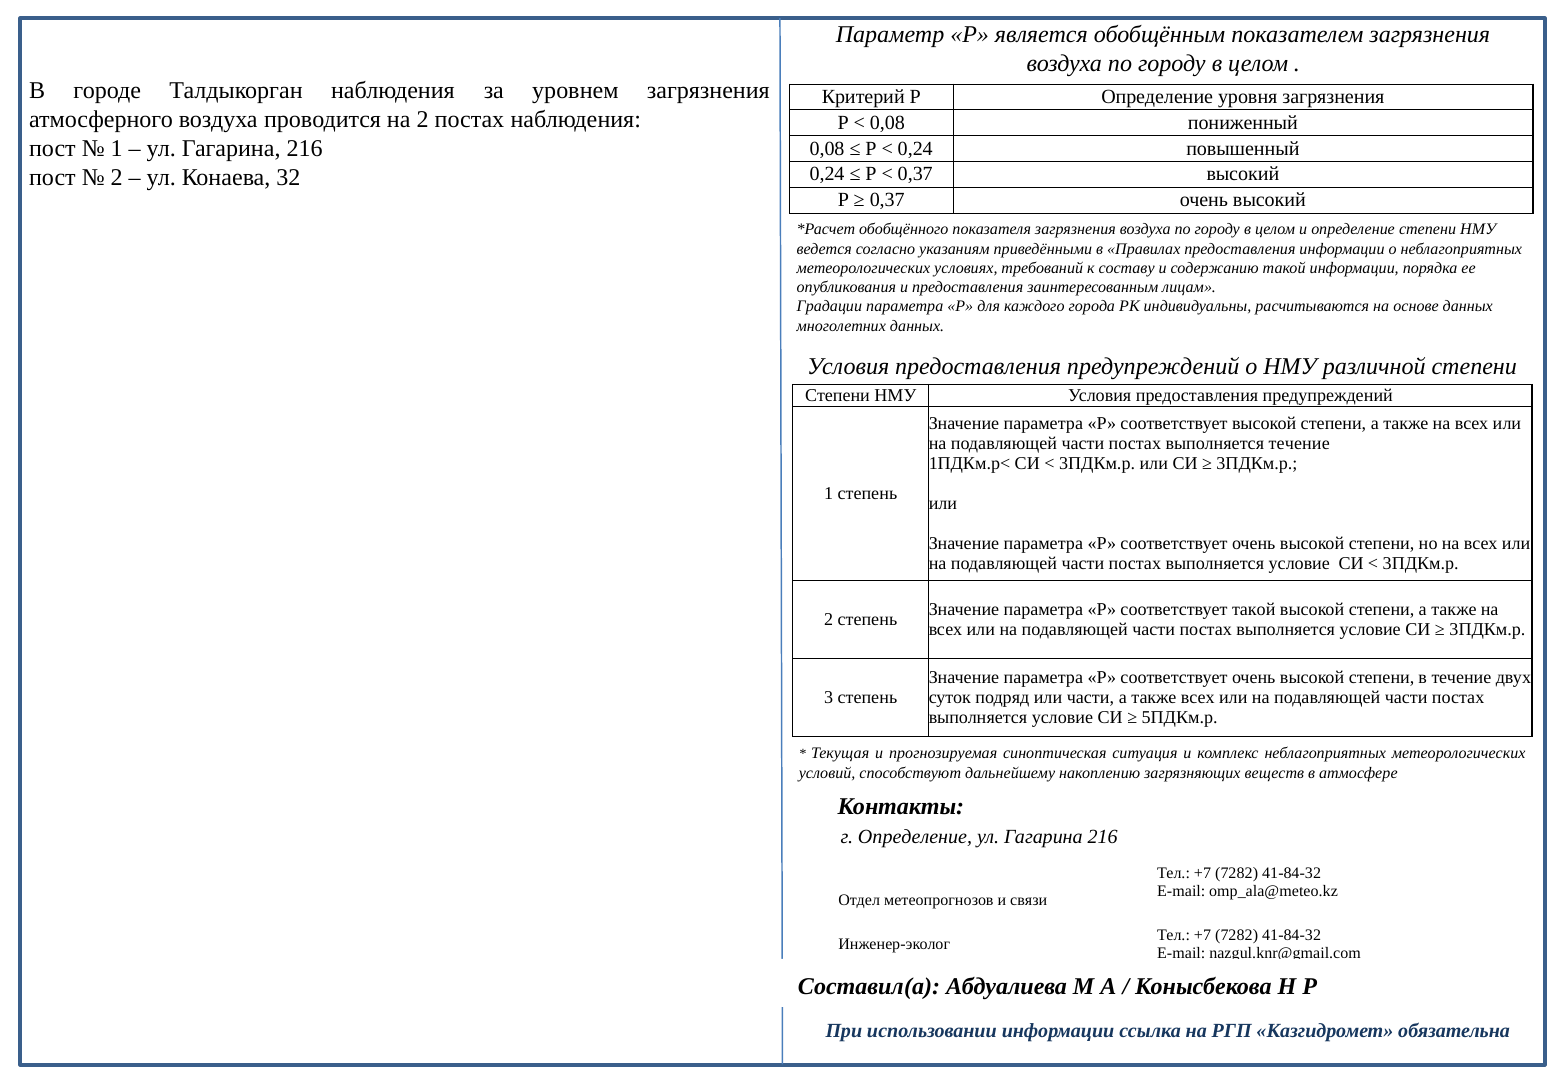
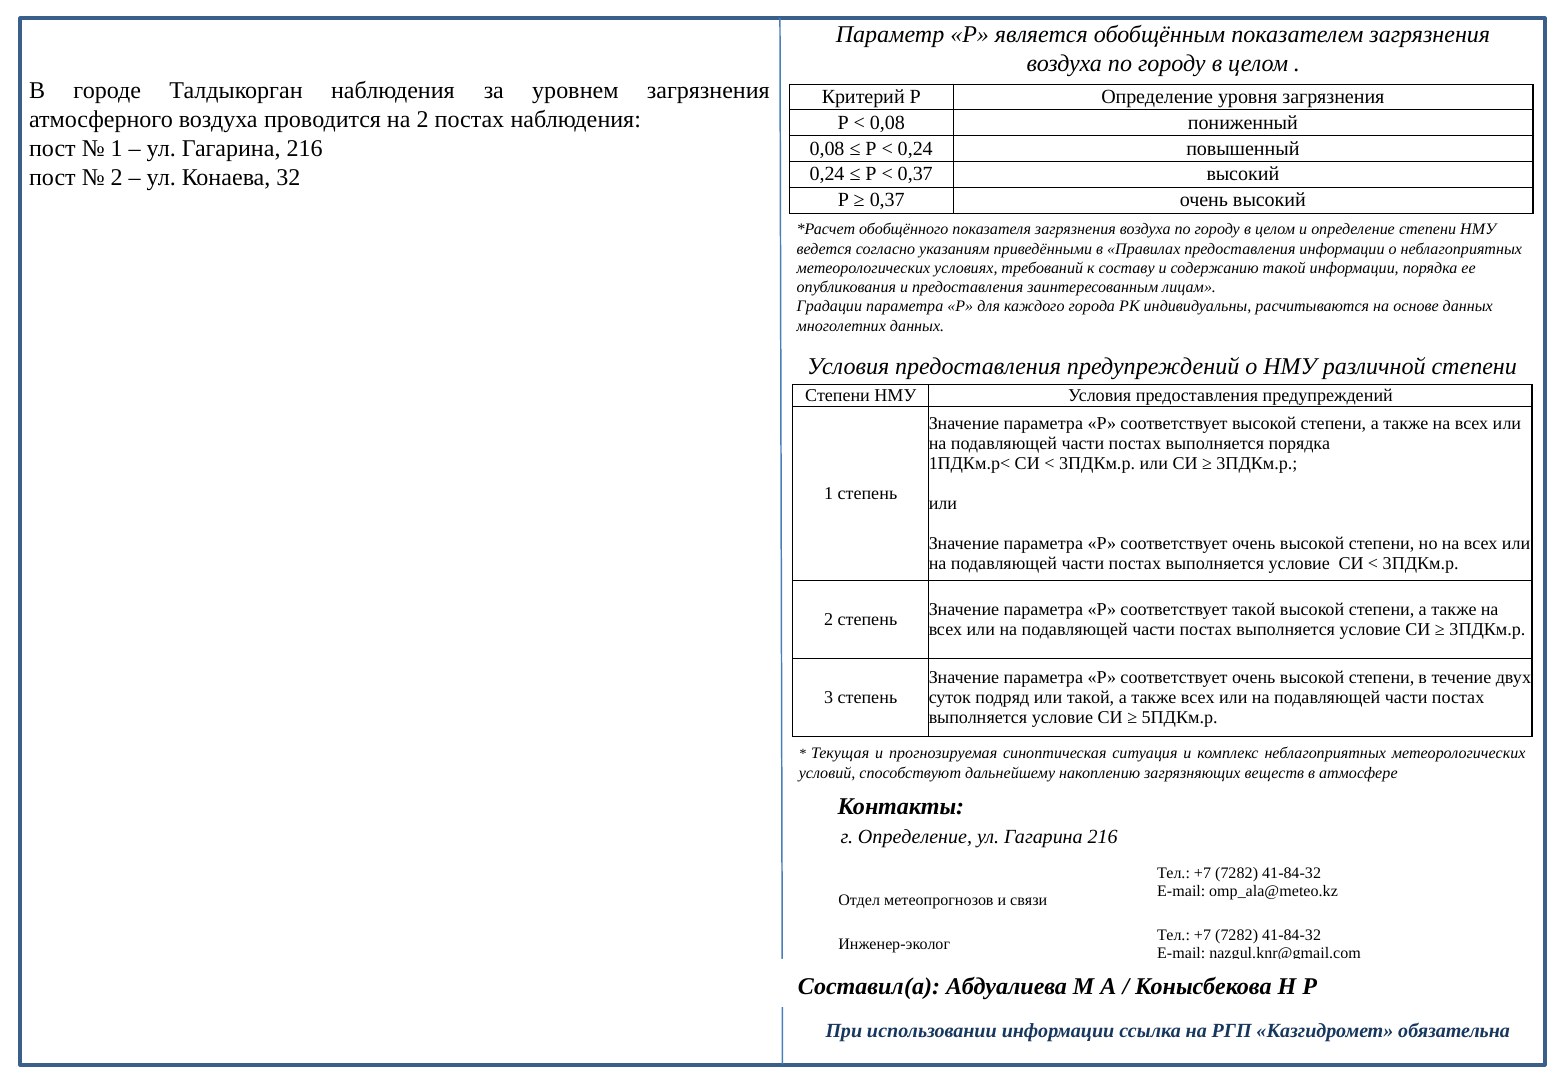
выполняется течение: течение -> порядка (1299, 443)
или части: части -> такой (1091, 698)
